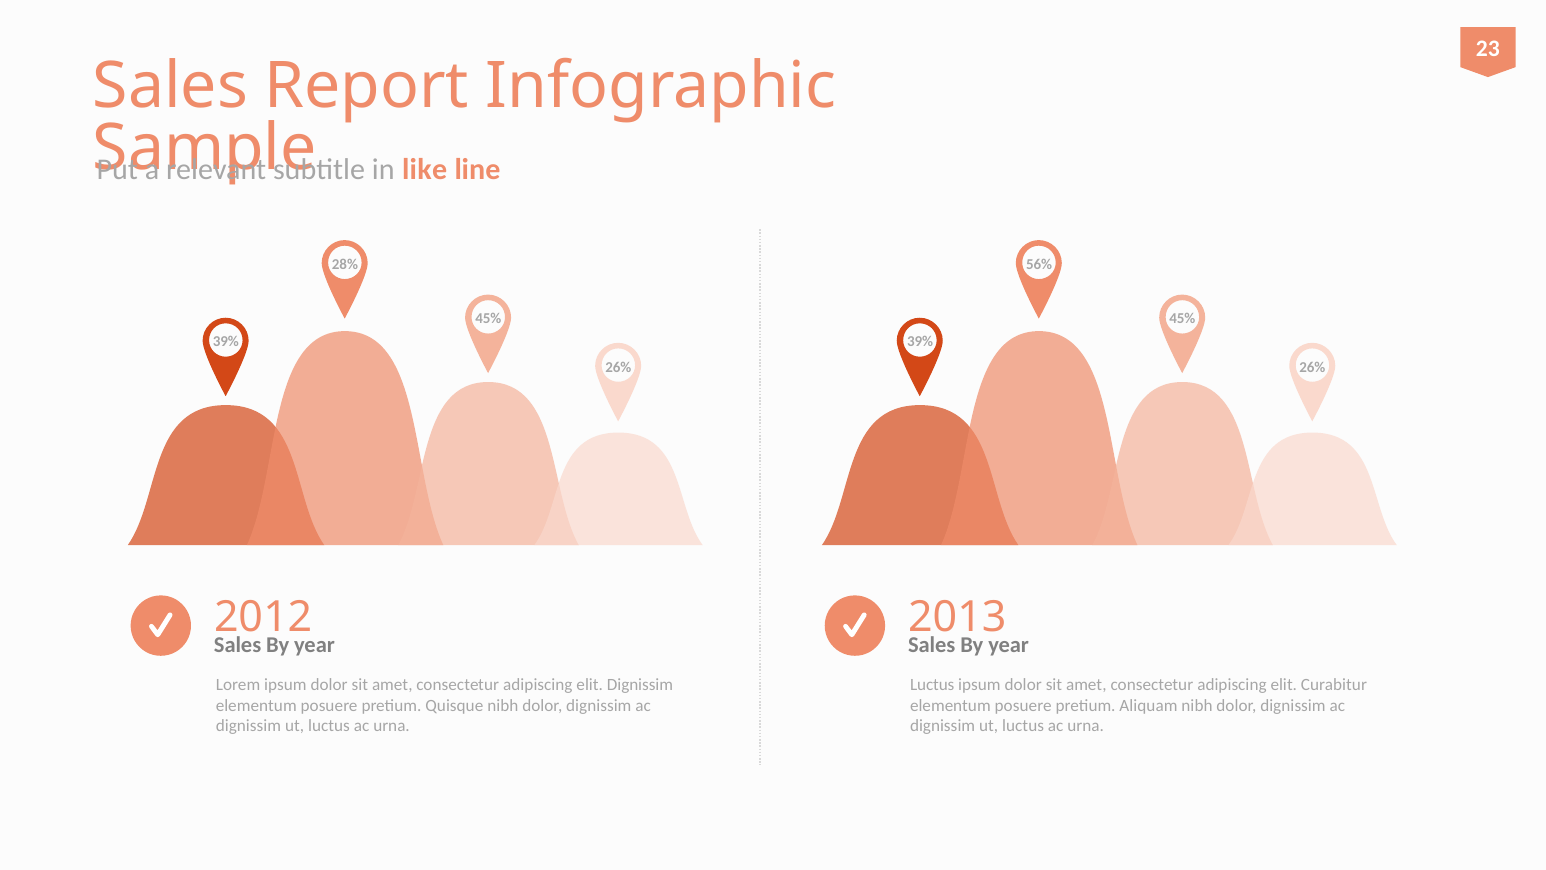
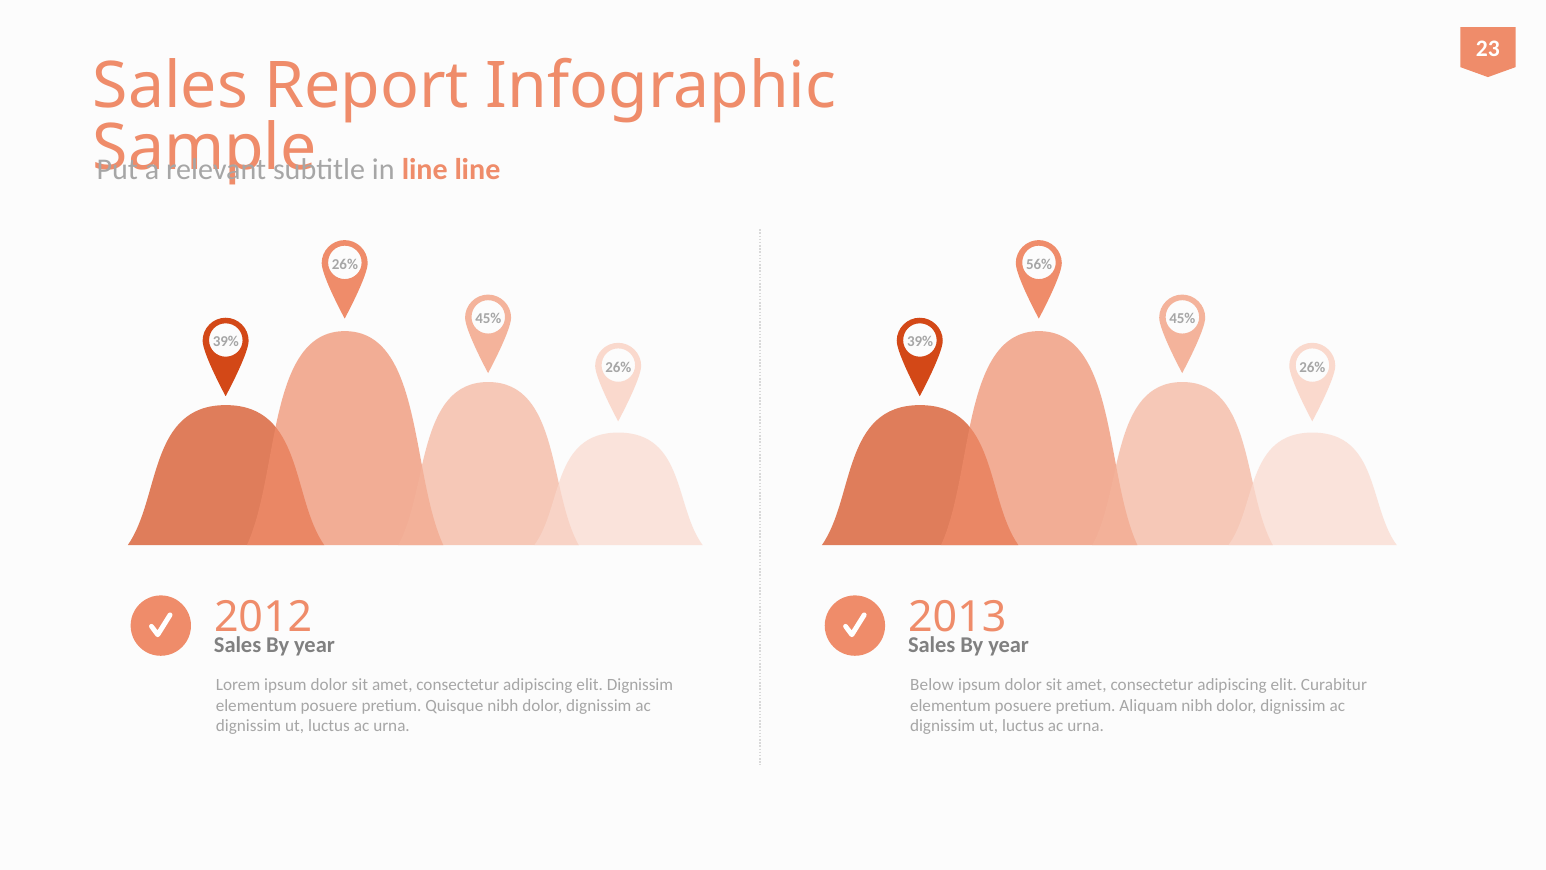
in like: like -> line (425, 170)
28%: 28% -> 26% (345, 264)
Luctus: Luctus -> Below (932, 685)
